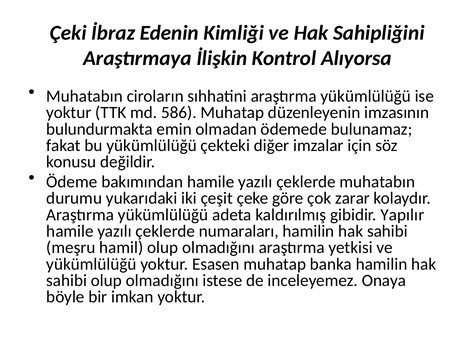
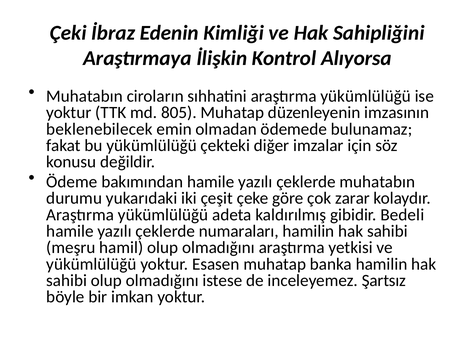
586: 586 -> 805 (179, 113)
bulundurmakta: bulundurmakta -> beklenebilecek (99, 129)
Yapılır: Yapılır -> Bedeli (402, 215)
Onaya: Onaya -> Şartsız (384, 281)
